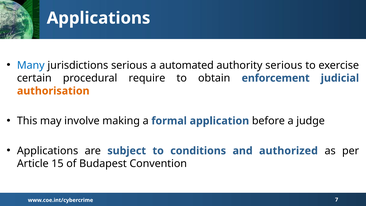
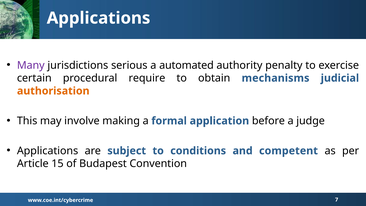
Many colour: blue -> purple (31, 65)
authority serious: serious -> penalty (284, 65)
enforcement: enforcement -> mechanisms (276, 78)
authorized: authorized -> competent (288, 151)
